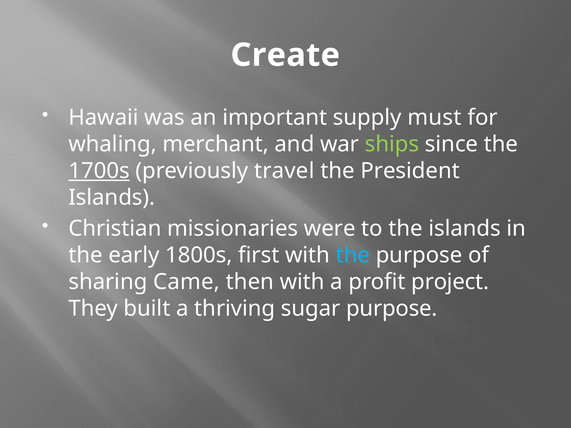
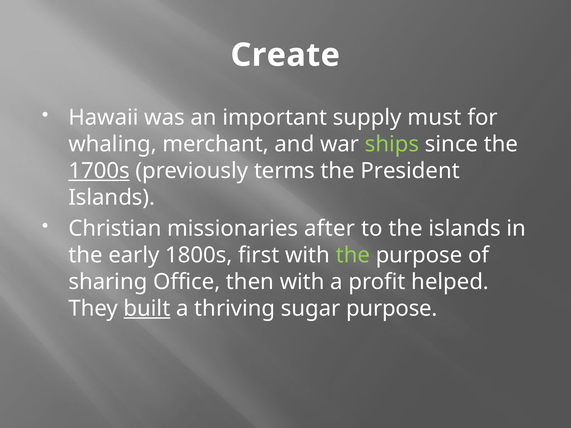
travel: travel -> terms (284, 171)
were: were -> after (330, 229)
the colour: light blue -> light green (353, 255)
Came: Came -> Office (187, 282)
project: project -> helped (450, 282)
built underline: none -> present (147, 309)
